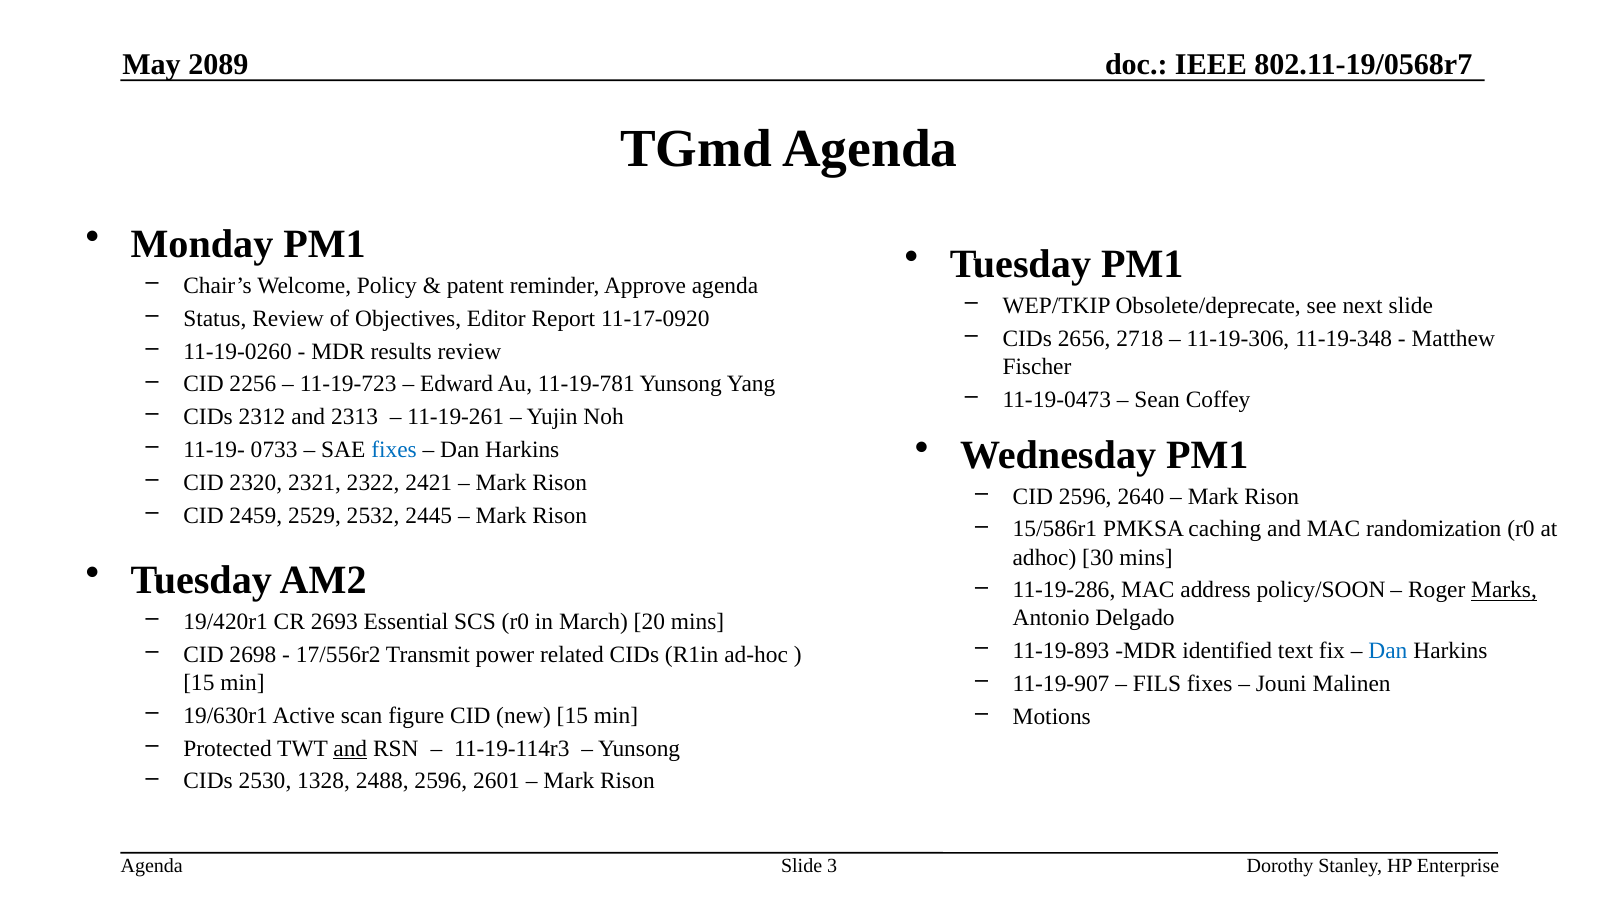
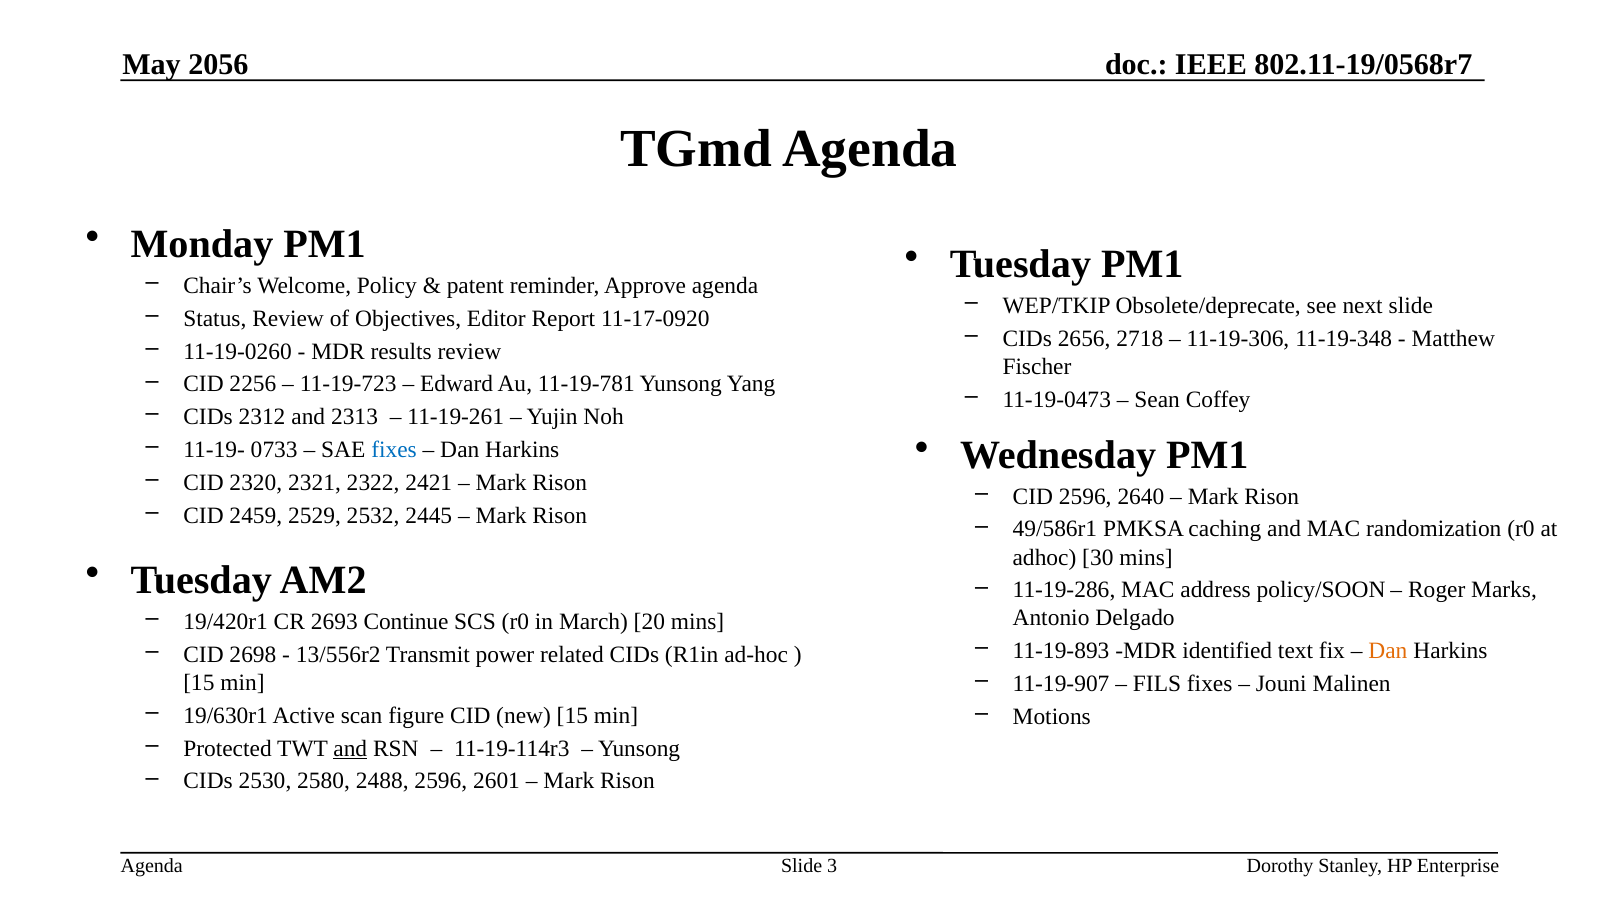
2089: 2089 -> 2056 (218, 64)
15/586r1: 15/586r1 -> 49/586r1 (1055, 529)
Marks underline: present -> none (1504, 590)
Essential: Essential -> Continue (406, 622)
Dan colour: blue -> orange (1388, 651)
17/556r2: 17/556r2 -> 13/556r2 (338, 654)
1328: 1328 -> 2580 (324, 781)
